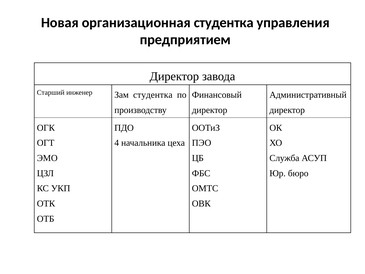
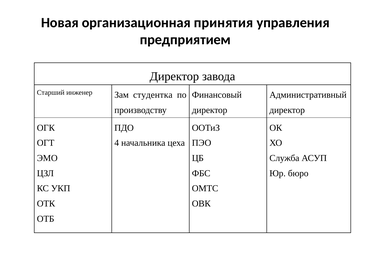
организационная студентка: студентка -> принятия (224, 23)
